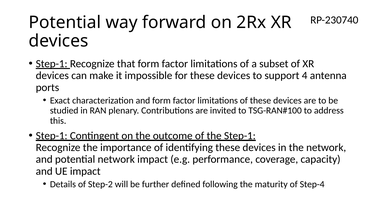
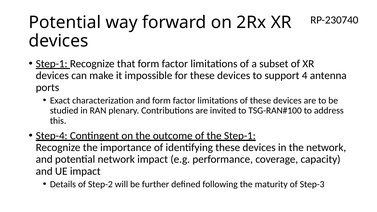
Step-1: Step-1 -> Step-4 (52, 136)
Step-4: Step-4 -> Step-3 (312, 184)
